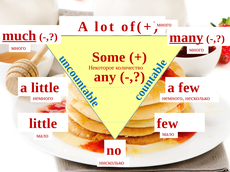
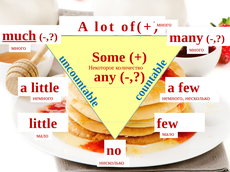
many underline: present -> none (186, 37)
